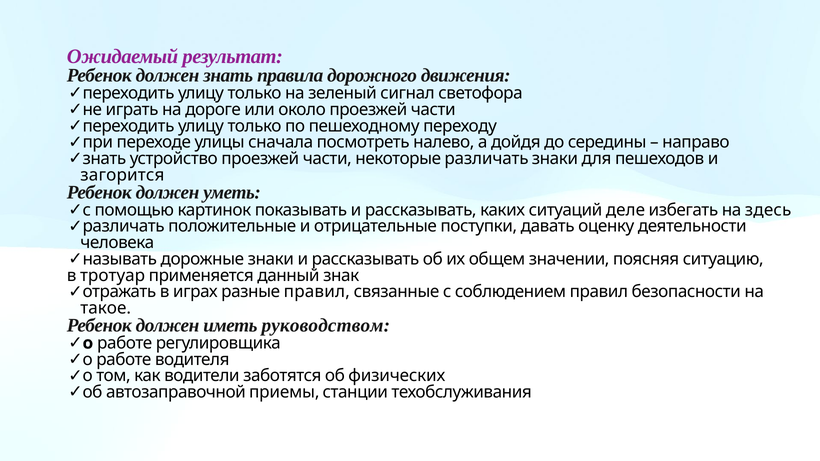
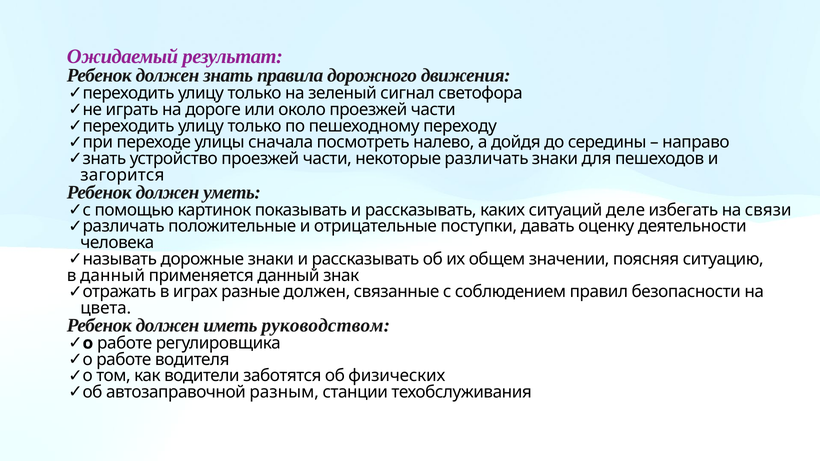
здесь: здесь -> связи (768, 210)
в тротуар: тротуар -> данный (113, 276)
разные правил: правил -> должен (317, 292)
такое: такое -> цвета (106, 308)
приемы: приемы -> разным (284, 392)
